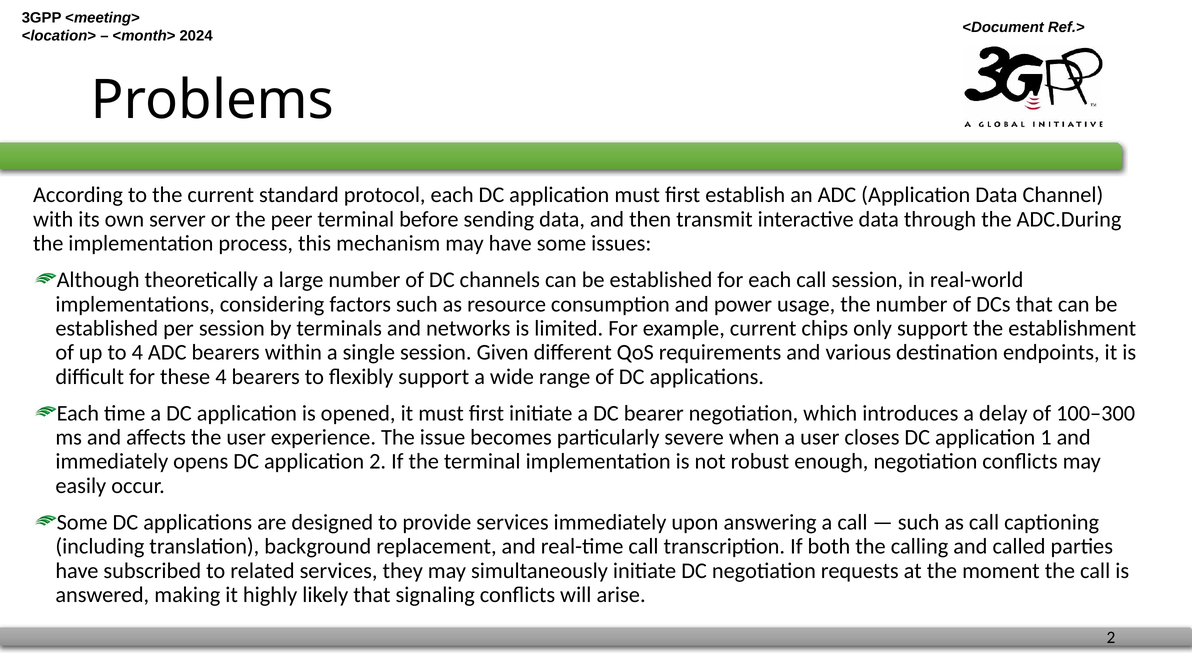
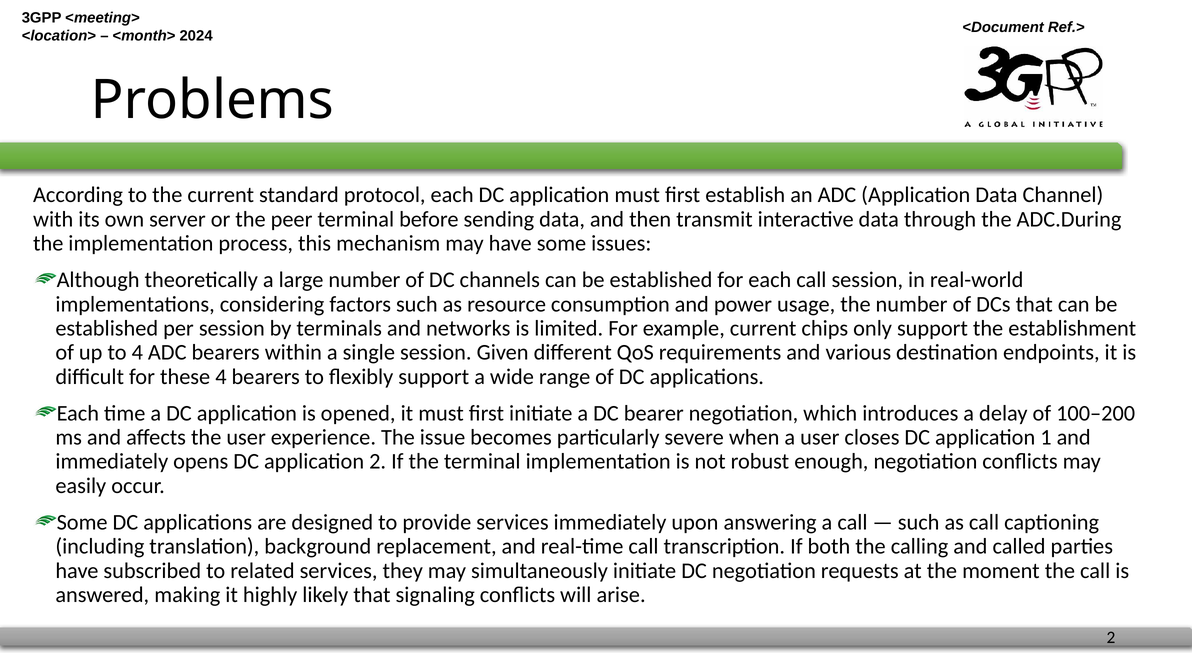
100–300: 100–300 -> 100–200 (1096, 413)
